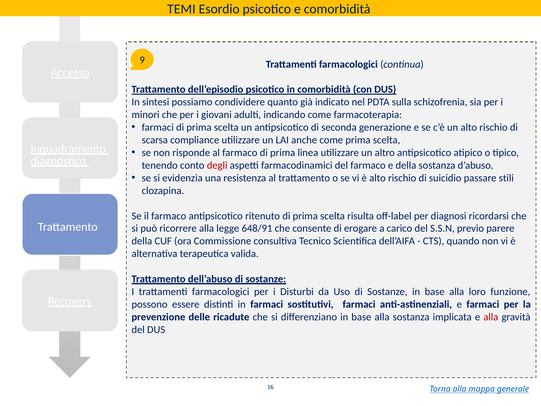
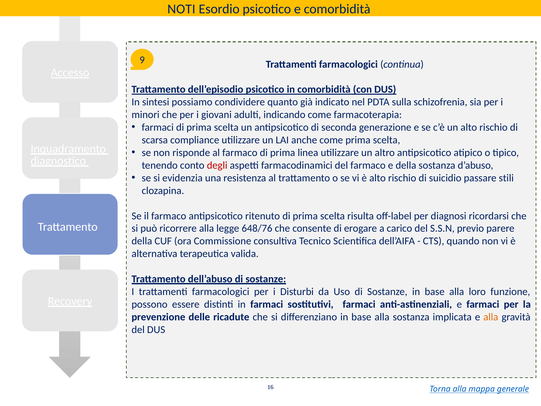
TEMI: TEMI -> NOTI (181, 9)
648/91: 648/91 -> 648/76 (257, 228)
alla colour: red -> orange (491, 317)
